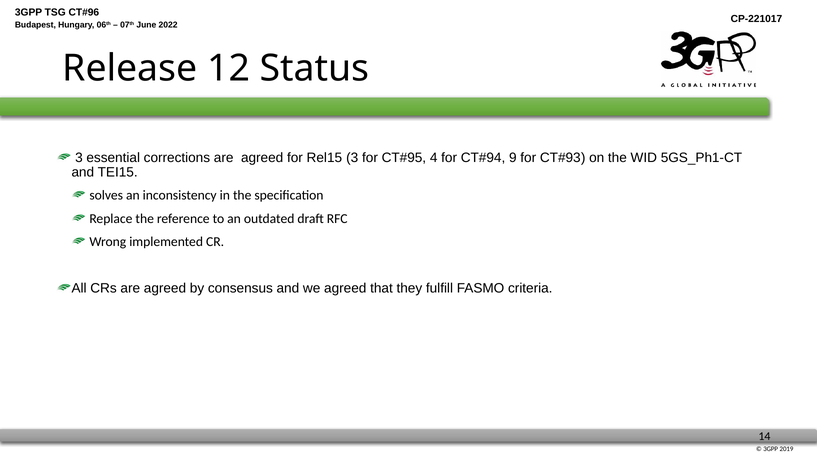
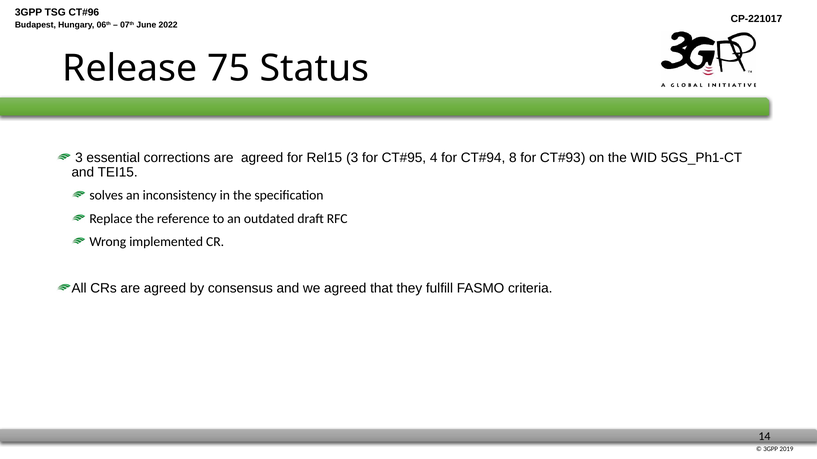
12: 12 -> 75 (229, 69)
9: 9 -> 8 (513, 158)
